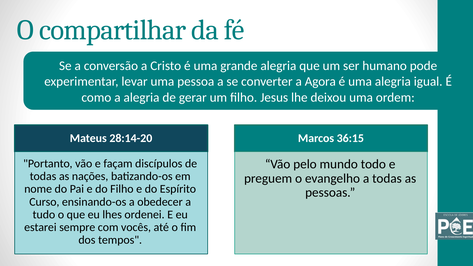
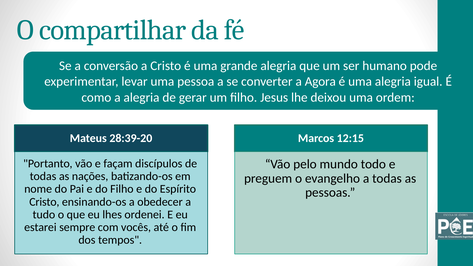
28:14-20: 28:14-20 -> 28:39-20 (131, 138)
36:15: 36:15 -> 12:15 (350, 138)
Curso: Curso -> Cristo (44, 202)
